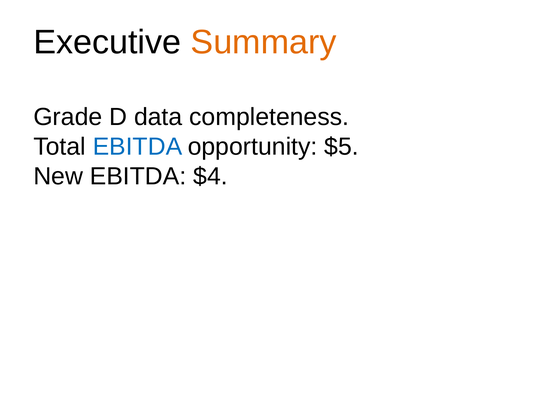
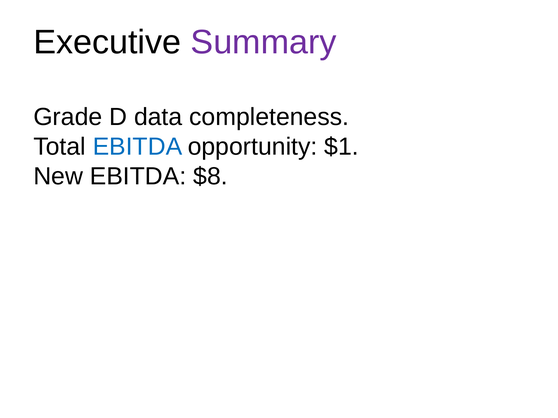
Summary colour: orange -> purple (264, 42)
$5: $5 -> $1 (341, 147)
$4: $4 -> $8 (211, 177)
